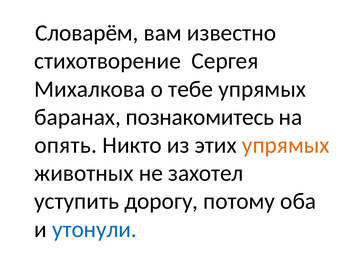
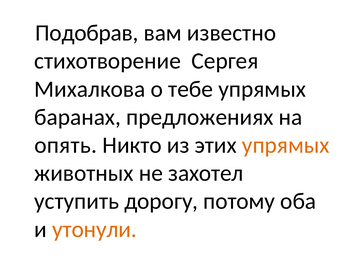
Словарём: Словарём -> Подобрав (87, 33)
познакомитесь: познакомитесь -> предложениях (200, 117)
утонули colour: blue -> orange (94, 230)
